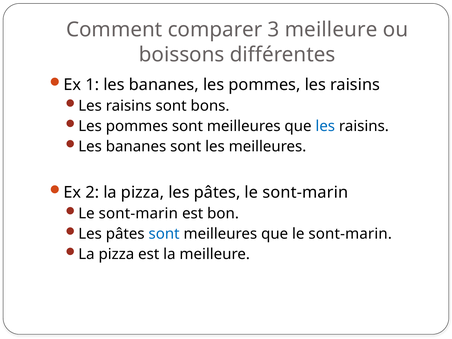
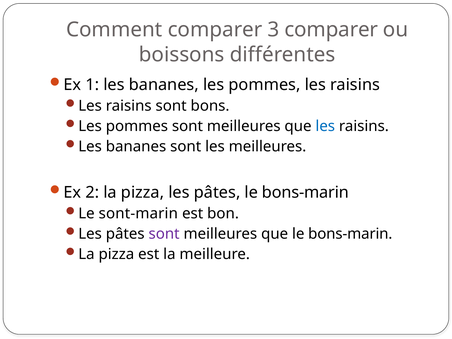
3 meilleure: meilleure -> comparer (331, 30)
pâtes le sont-marin: sont-marin -> bons-marin (306, 192)
sont colour: blue -> purple (164, 234)
que le sont-marin: sont-marin -> bons-marin (350, 234)
